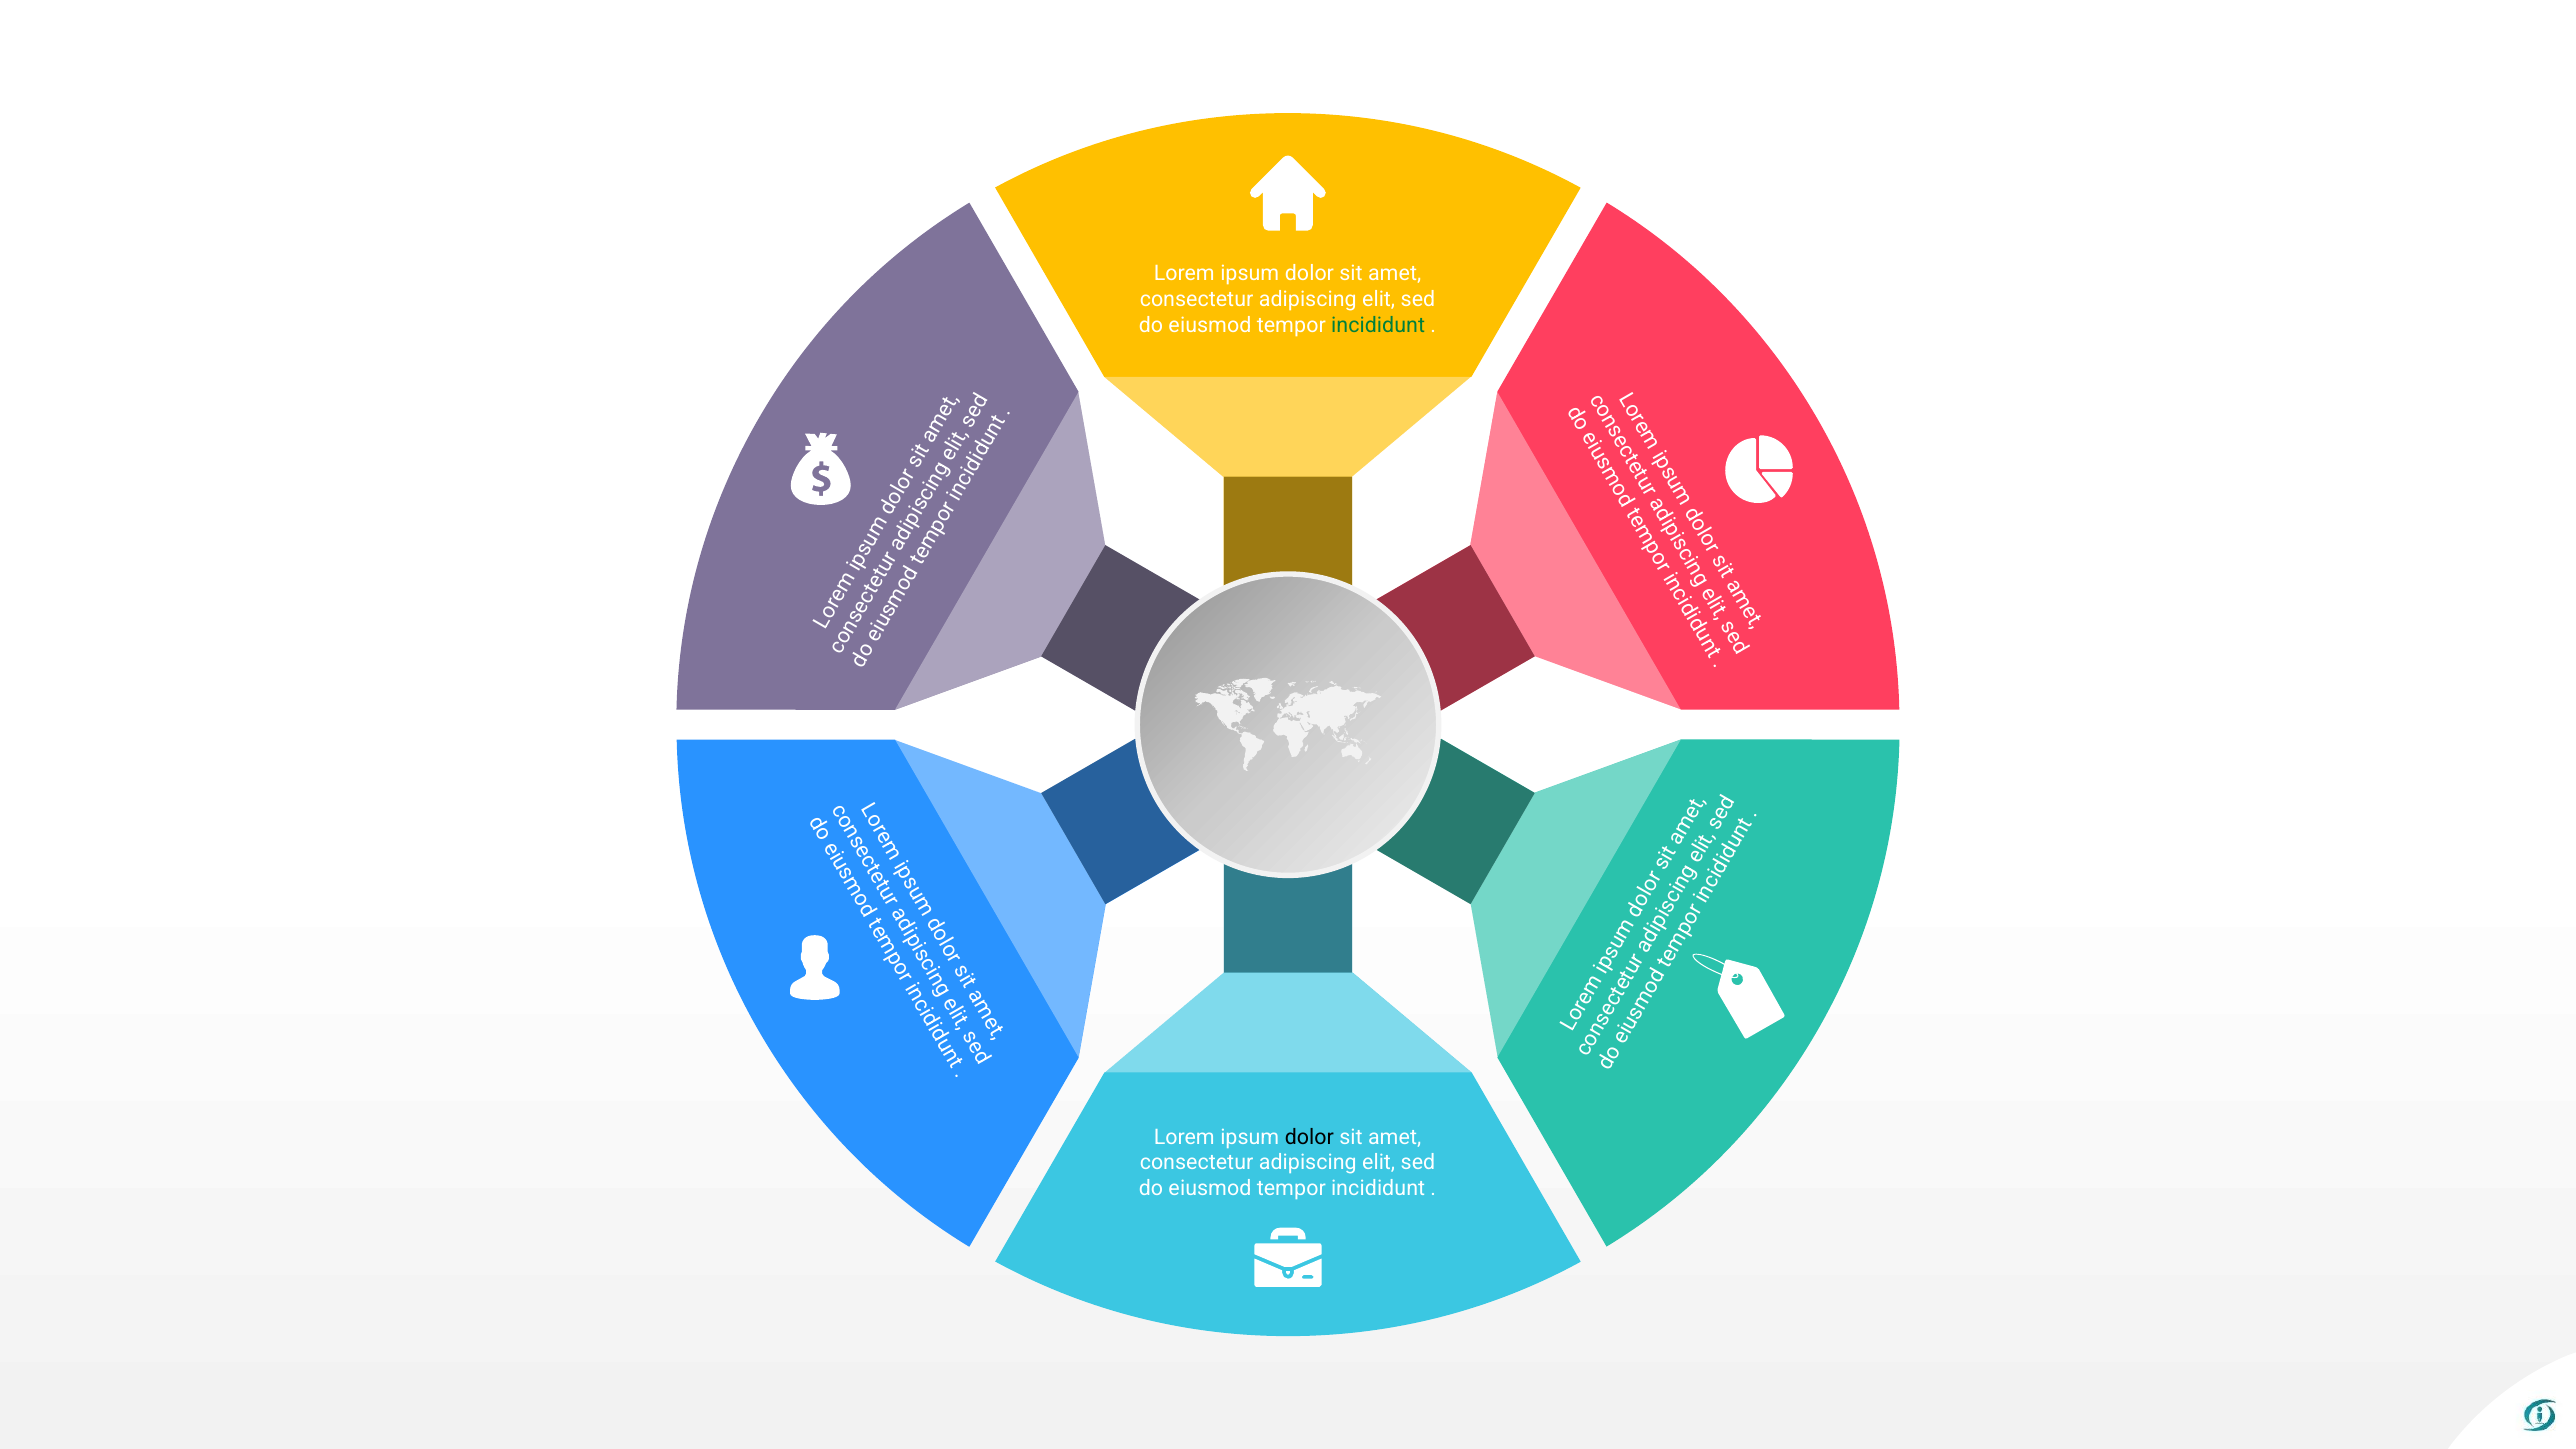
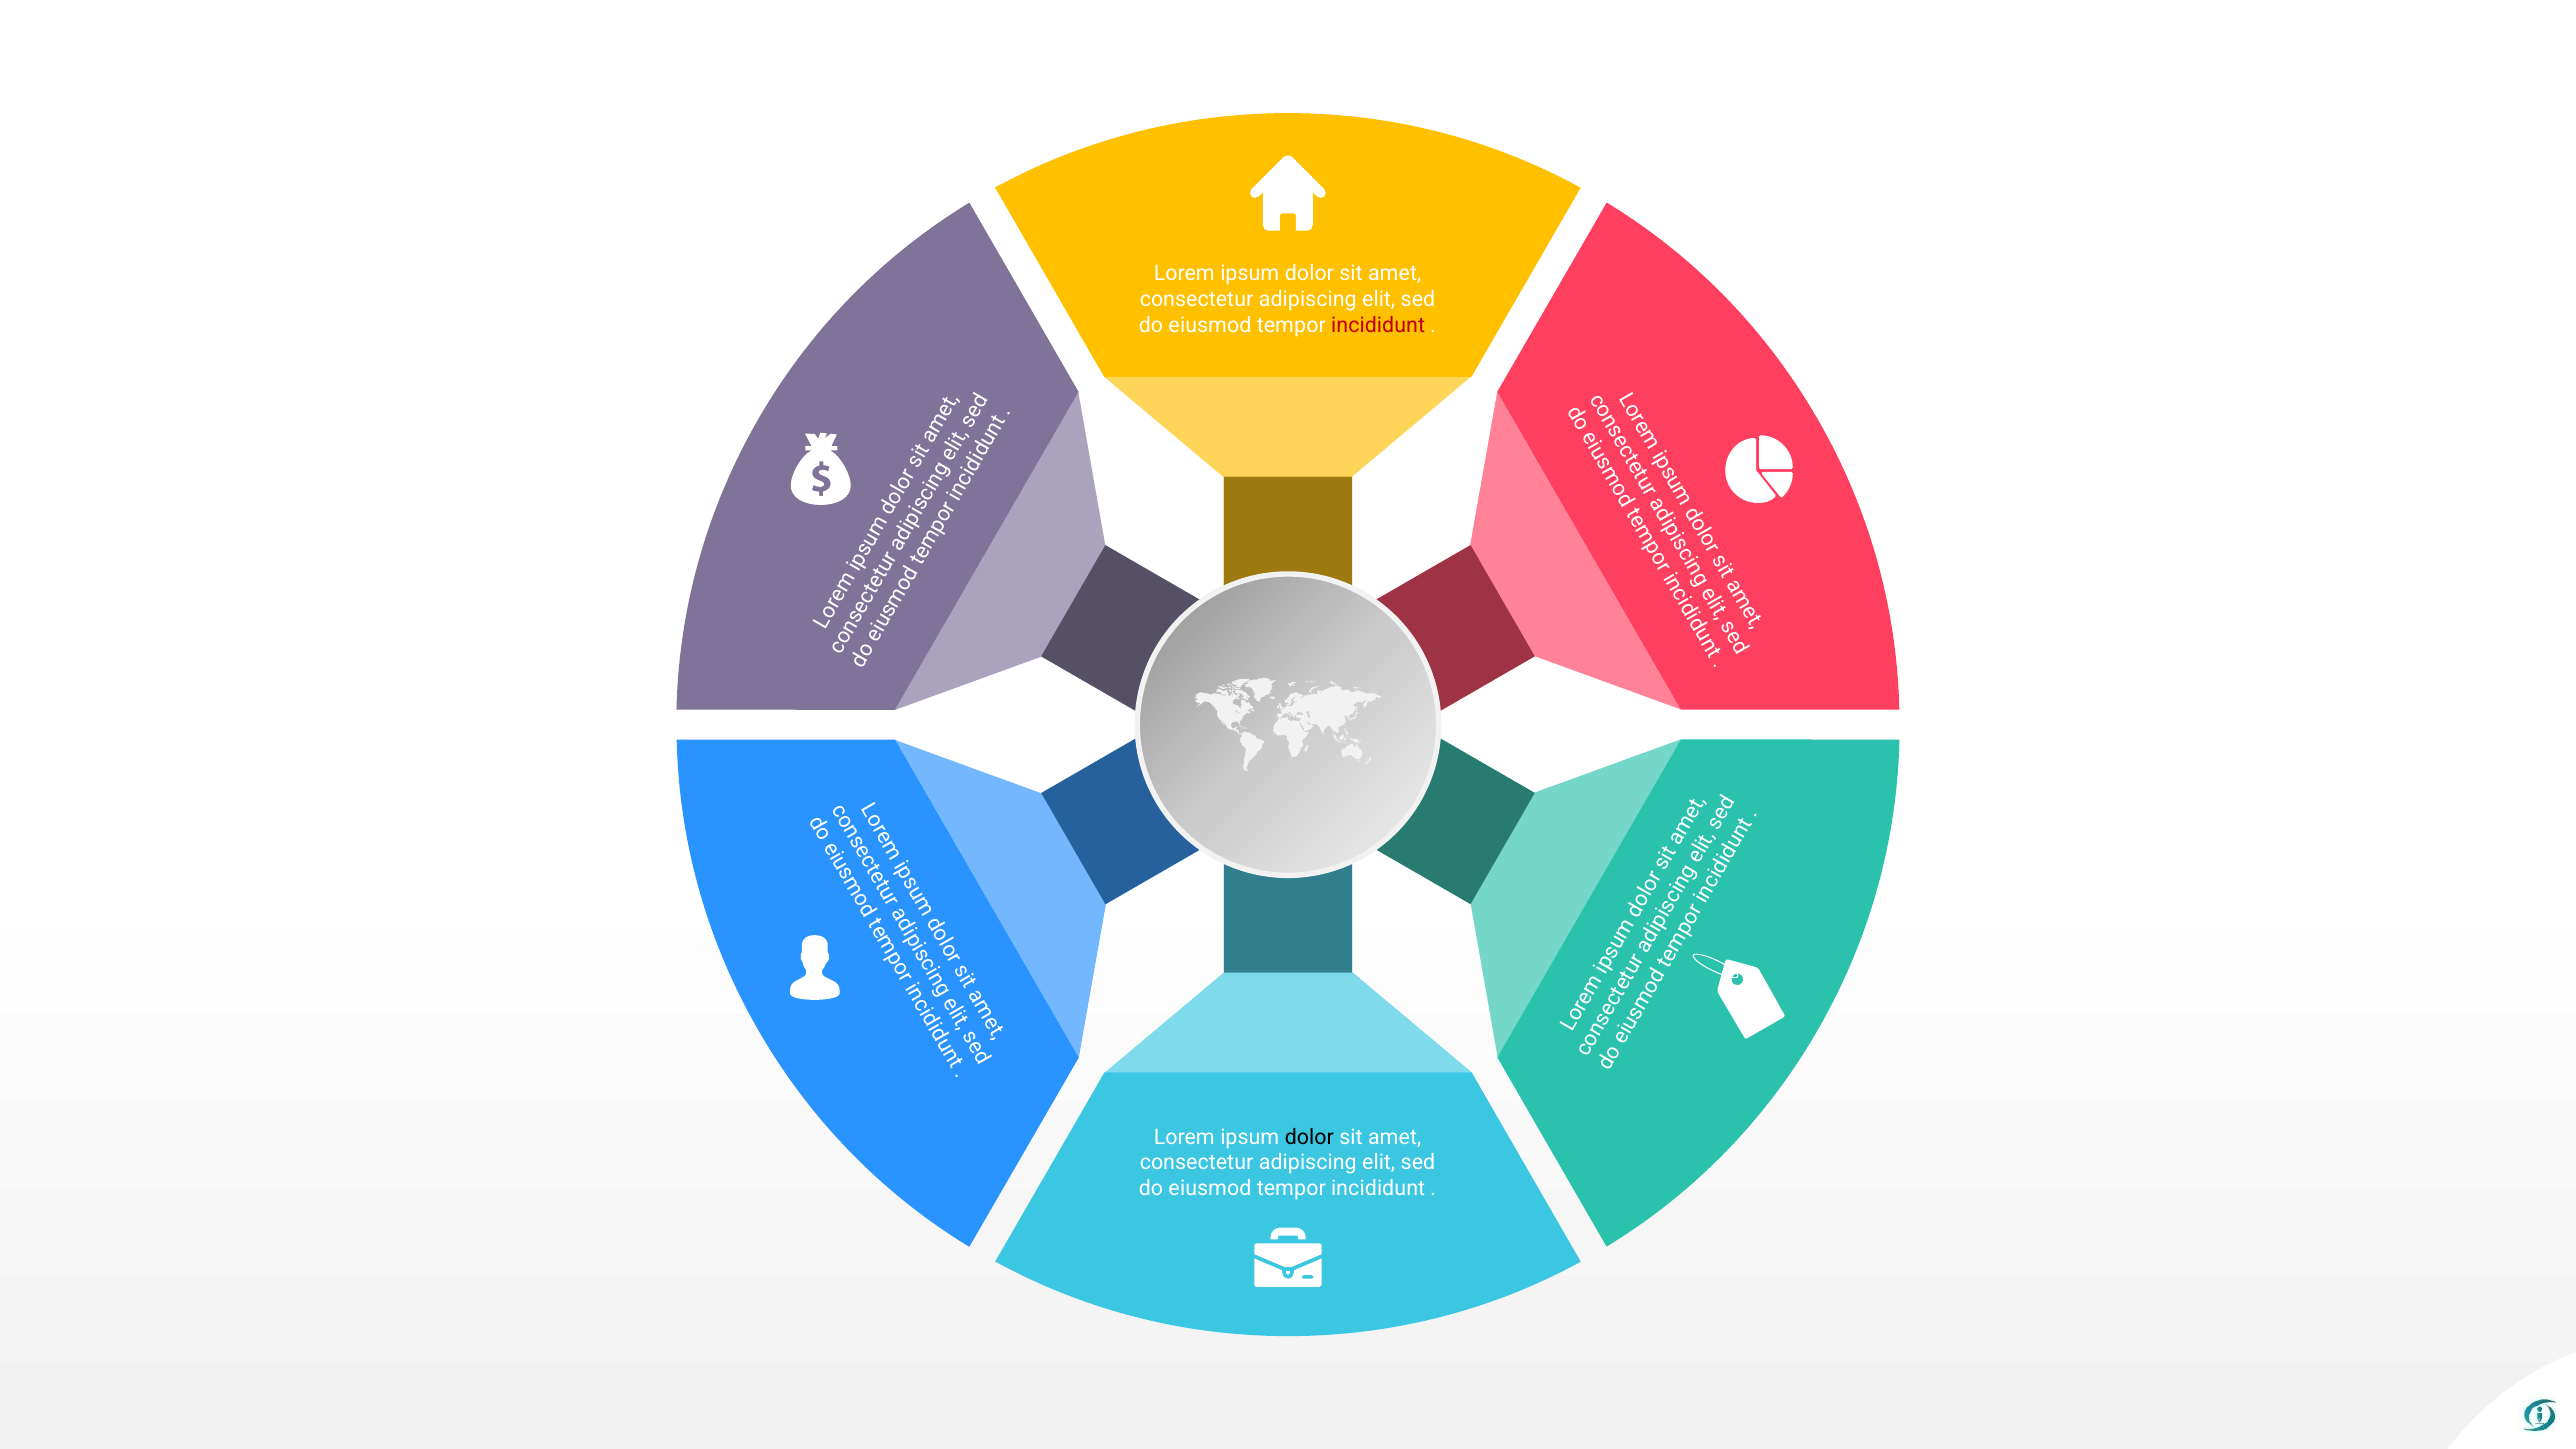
incididunt colour: green -> red (1378, 325)
